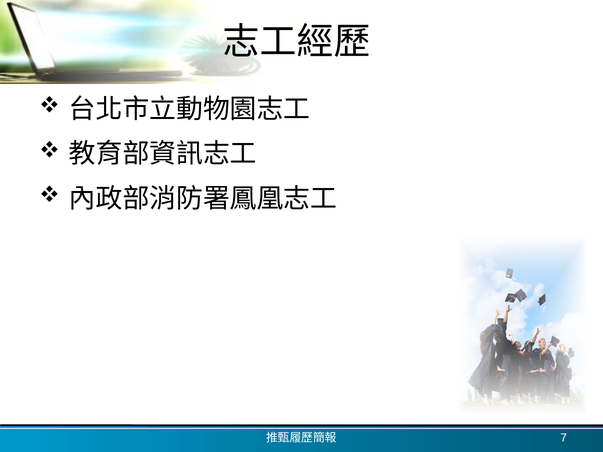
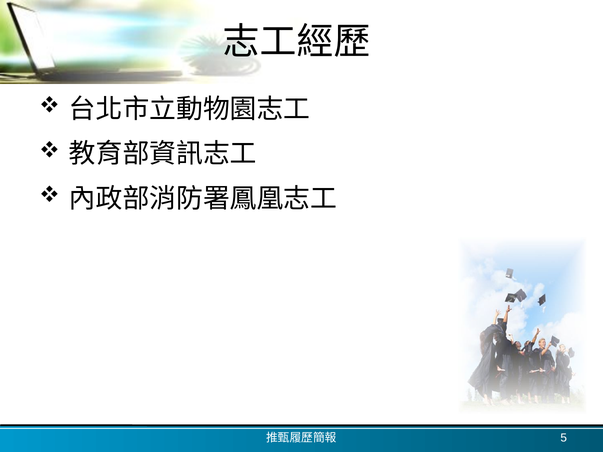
7: 7 -> 5 (564, 438)
